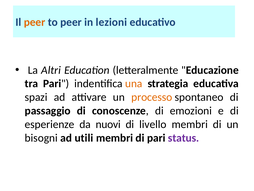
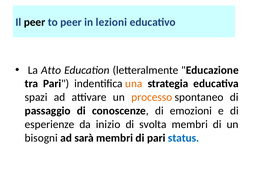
peer colour: orange -> black (35, 22)
Altri: Altri -> Atto (51, 70)
nuovi: nuovi -> inizio (108, 124)
livello: livello -> svolta (153, 124)
utili: utili -> sarà (84, 138)
status colour: purple -> blue (184, 138)
